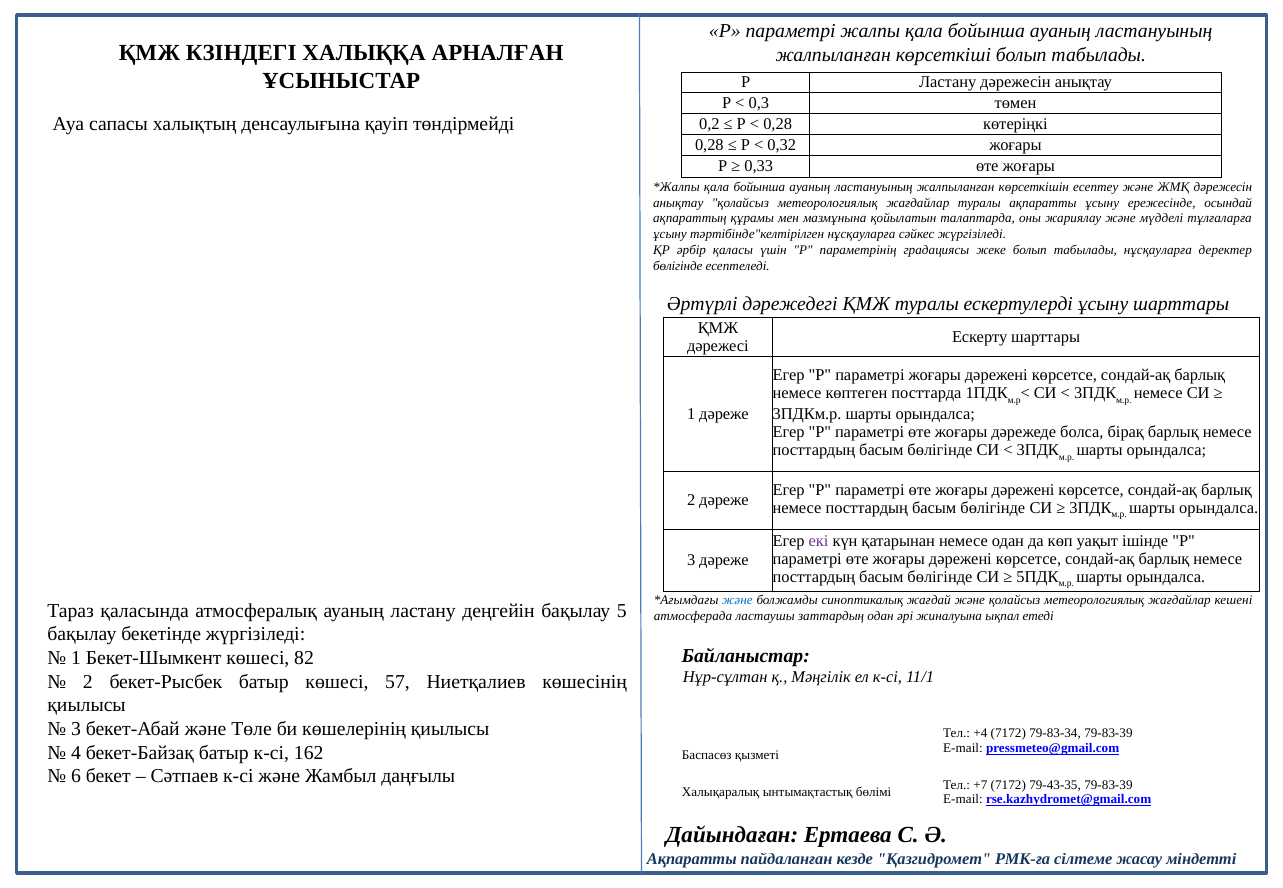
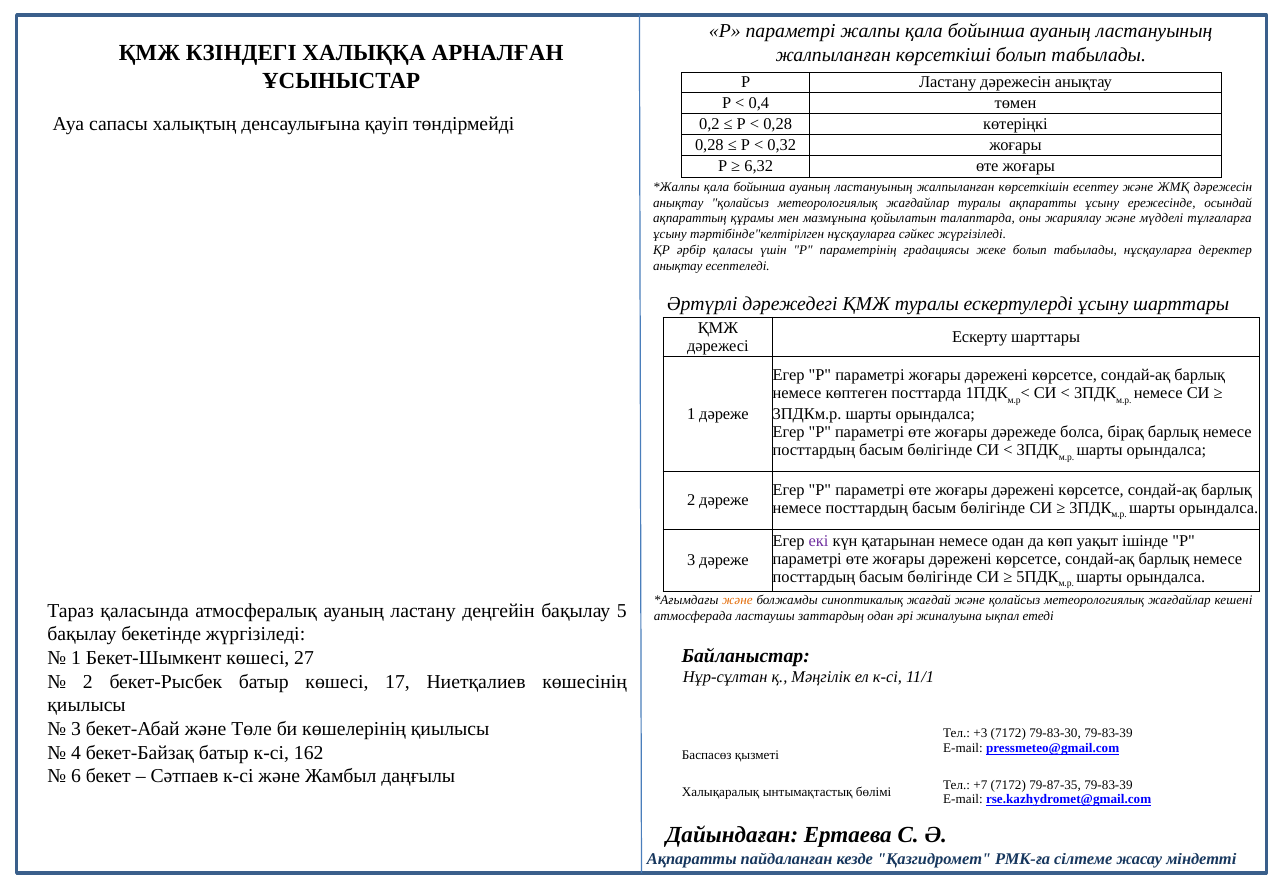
0,3: 0,3 -> 0,4 (759, 103)
0,33: 0,33 -> 6,32 (759, 166)
бөлігінде: бөлігінде -> анықтау (678, 266)
және colour: blue -> orange (737, 601)
82: 82 -> 27 (304, 658)
57: 57 -> 17 (398, 682)
+4: +4 -> +3 (980, 734)
79-83-34: 79-83-34 -> 79-83-30 (1055, 734)
79-43-35: 79-43-35 -> 79-87-35 (1055, 785)
